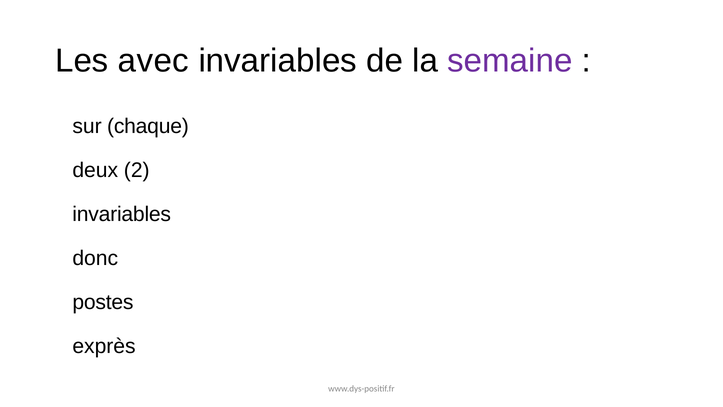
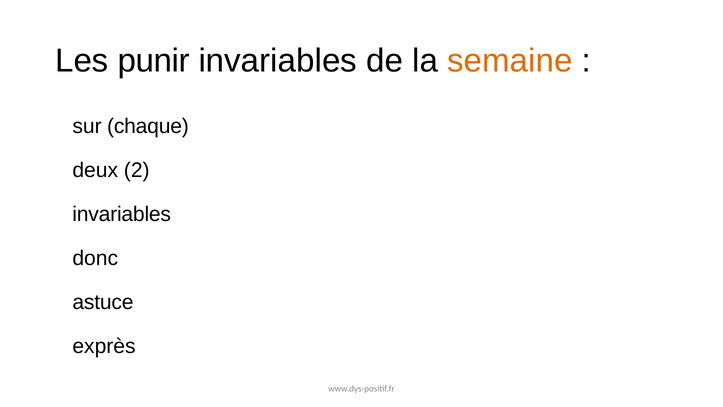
avec: avec -> punir (154, 61)
semaine colour: purple -> orange (510, 61)
postes: postes -> astuce (103, 302)
